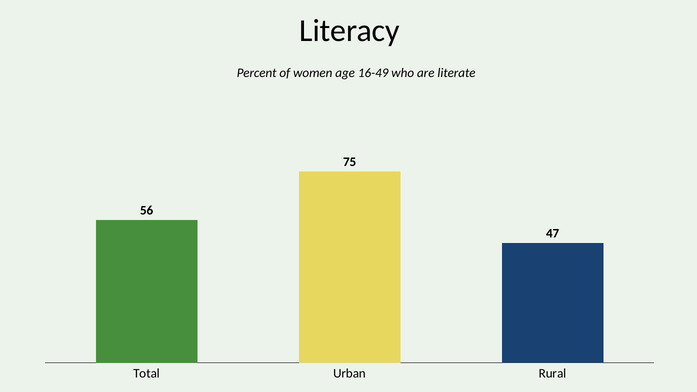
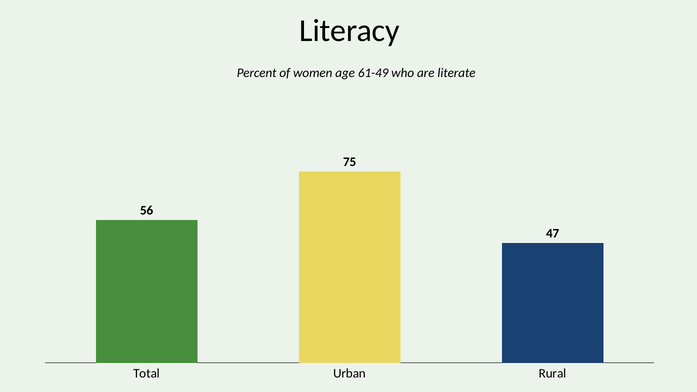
16-49: 16-49 -> 61-49 (373, 73)
